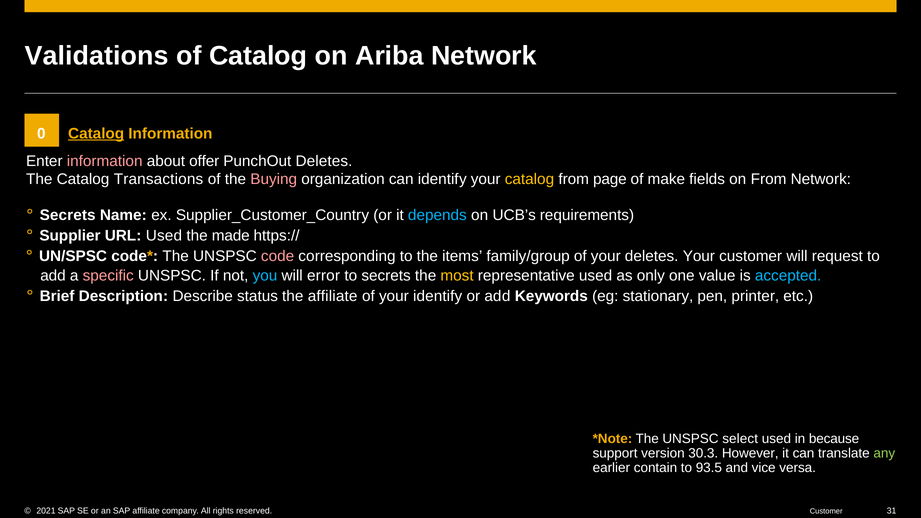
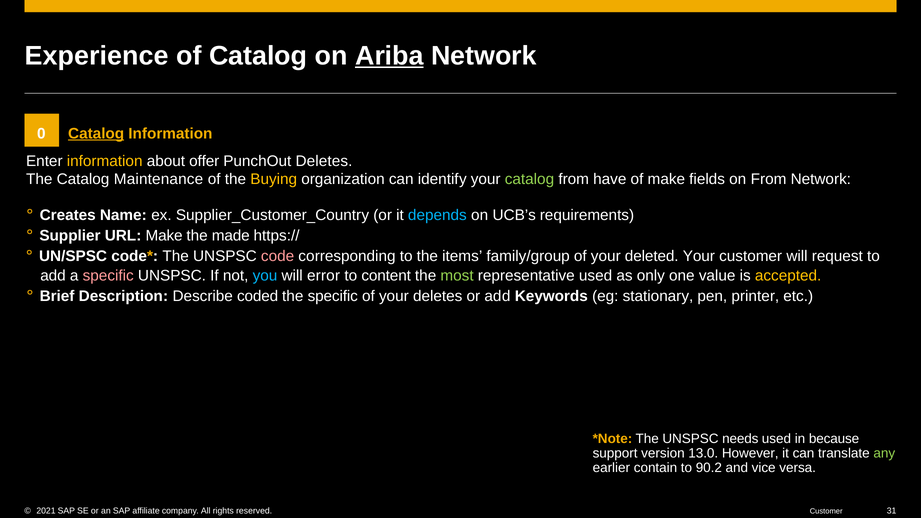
Validations: Validations -> Experience (97, 56)
Ariba underline: none -> present (389, 56)
information colour: pink -> yellow (105, 161)
Transactions: Transactions -> Maintenance (159, 179)
Buying colour: pink -> yellow (274, 179)
catalog colour: yellow -> light green (529, 179)
page: page -> have (610, 179)
Secrets: Secrets -> Creates (68, 215)
Used: Used -> Make (164, 236)
your deletes: deletes -> deleted (652, 256)
to secrets: secrets -> content (386, 276)
most colour: yellow -> light green (457, 276)
accepted colour: light blue -> yellow (788, 276)
status: status -> coded (258, 296)
the affiliate: affiliate -> specific (333, 296)
your identify: identify -> deletes (438, 296)
select: select -> needs (740, 439)
30.3: 30.3 -> 13.0 (703, 454)
93.5: 93.5 -> 90.2 (709, 468)
